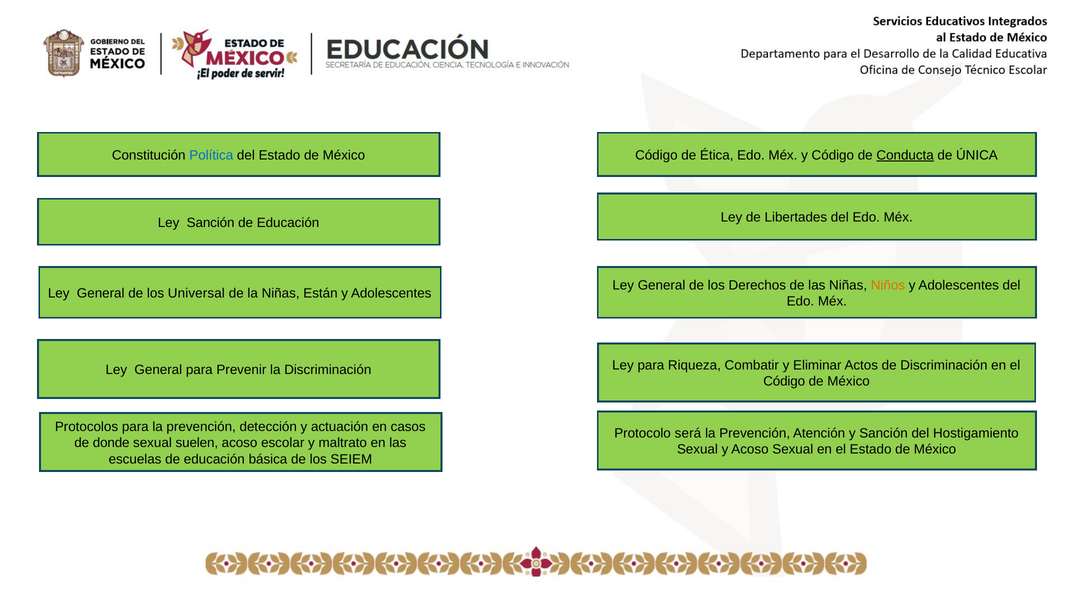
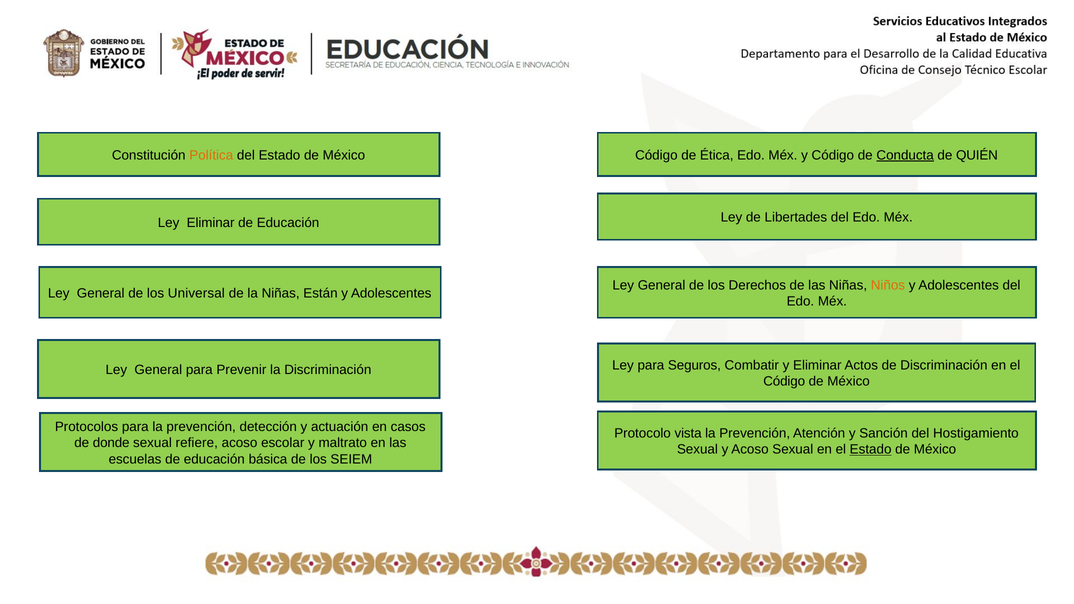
Política colour: blue -> orange (211, 155)
ÚNICA: ÚNICA -> QUIÉN (977, 155)
Ley Sanción: Sanción -> Eliminar (211, 223)
Riqueza: Riqueza -> Seguros (694, 365)
será: será -> vista (688, 433)
suelen: suelen -> refiere (197, 443)
Estado underline: none -> present (871, 450)
